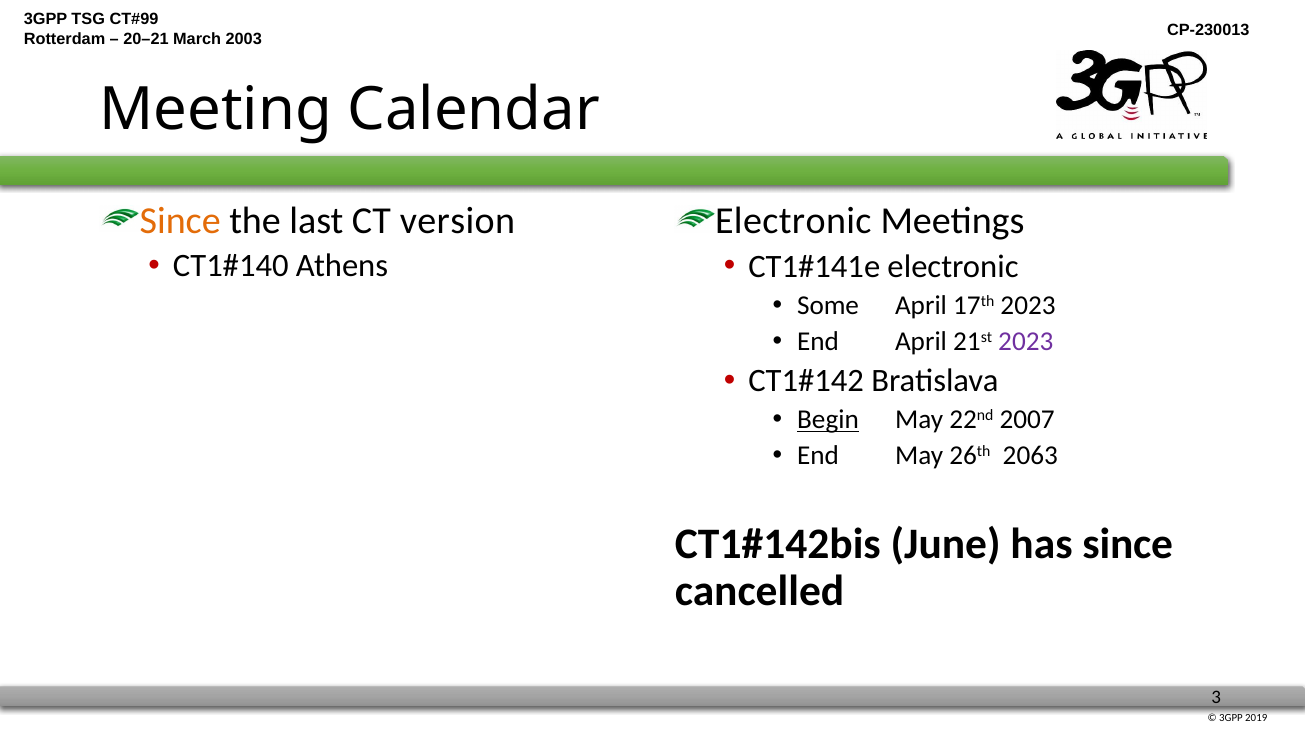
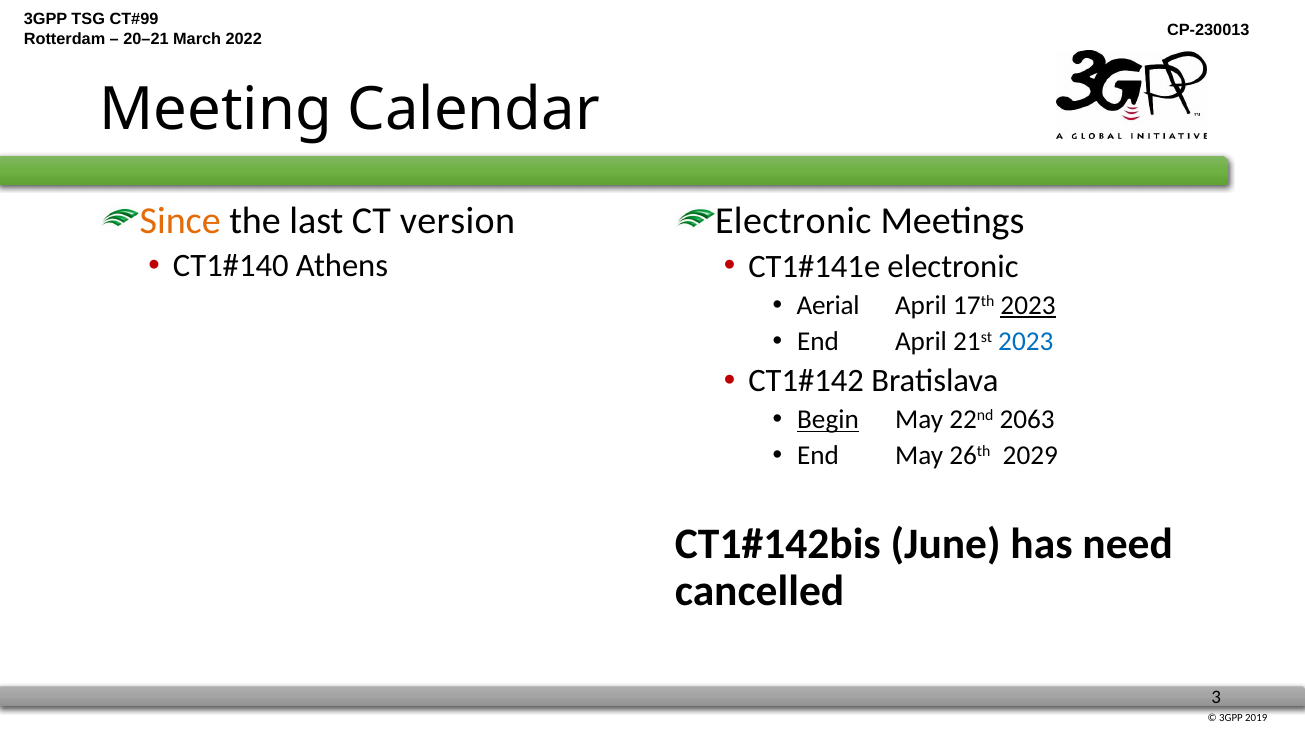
2003: 2003 -> 2022 (244, 39)
Some: Some -> Aerial (828, 305)
2023 underline: none -> present (1028, 305)
2023 colour: purple -> blue (1026, 342)
2007: 2007 -> 2063 (1027, 420)
2063: 2063 -> 2029 (1030, 456)
has since: since -> need (1128, 544)
